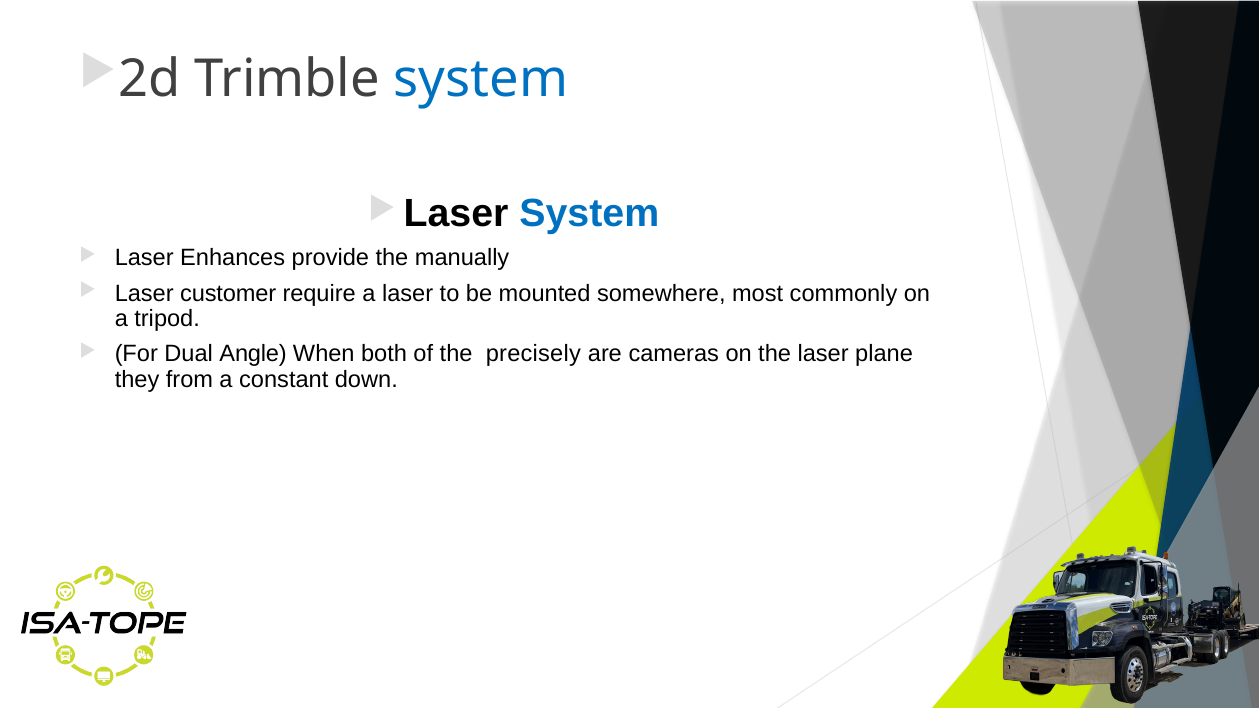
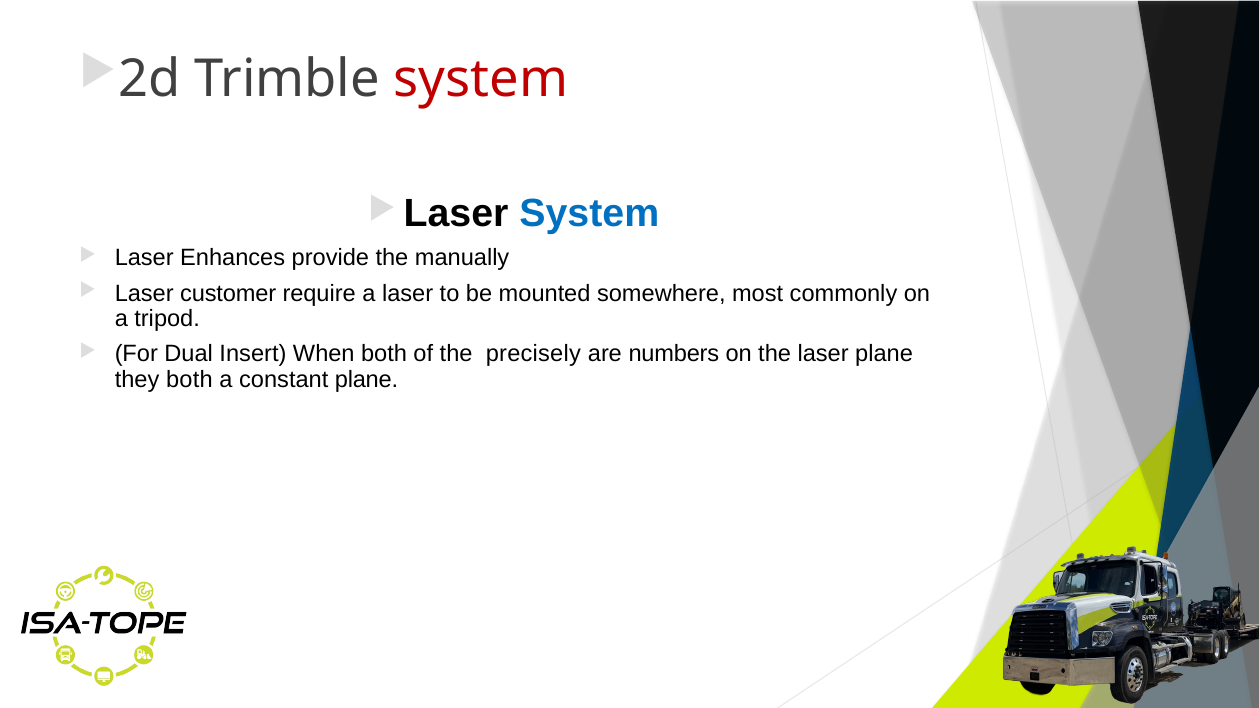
system colour: blue -> red (481, 79)
Angle: Angle -> Insert (253, 354)
cameras: cameras -> numbers (674, 354)
they from: from -> both (189, 380)
constant down: down -> plane (366, 380)
